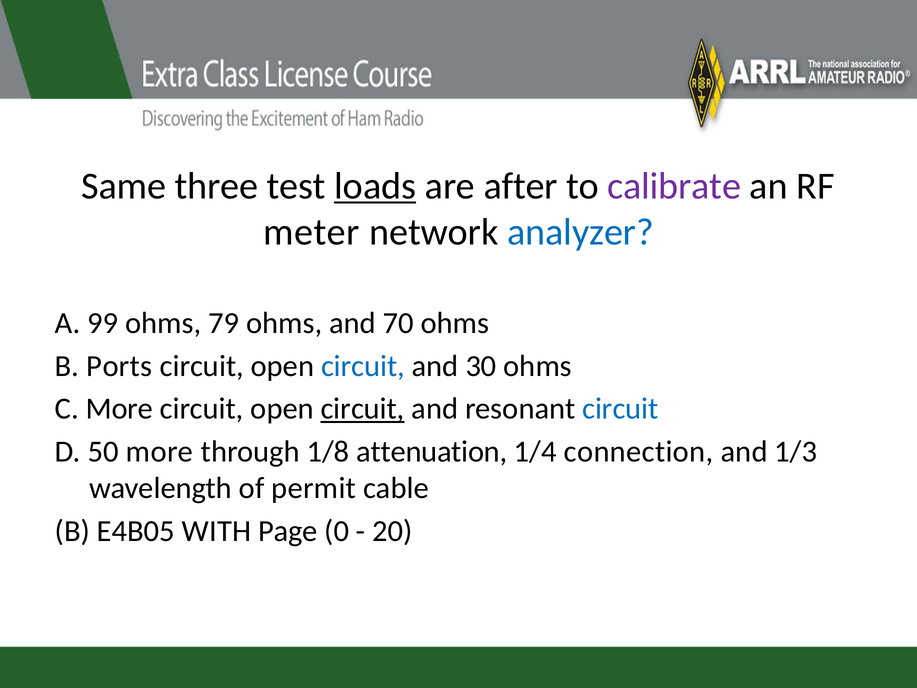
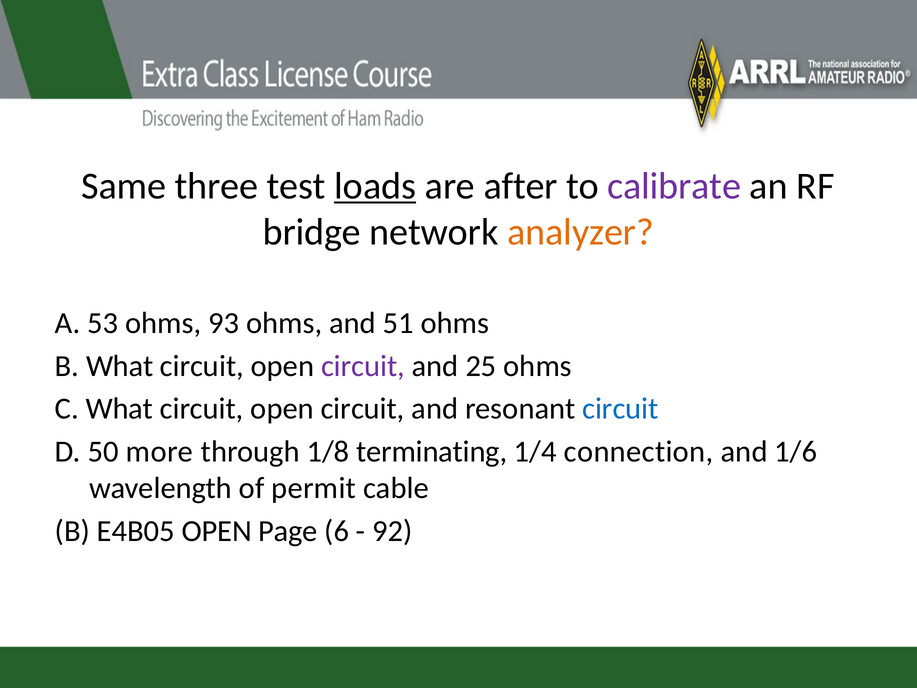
meter: meter -> bridge (312, 232)
analyzer colour: blue -> orange (580, 232)
99: 99 -> 53 (103, 323)
79: 79 -> 93 (224, 323)
70: 70 -> 51 (398, 323)
B Ports: Ports -> What (120, 366)
circuit colour: blue -> purple (363, 366)
30: 30 -> 25 (481, 366)
C More: More -> What (119, 409)
circuit underline: present -> none (363, 409)
attenuation: attenuation -> terminating (432, 451)
1/3: 1/3 -> 1/6 (796, 451)
E4B05 WITH: WITH -> OPEN (217, 531)
0: 0 -> 6 (337, 531)
20: 20 -> 92 (392, 531)
